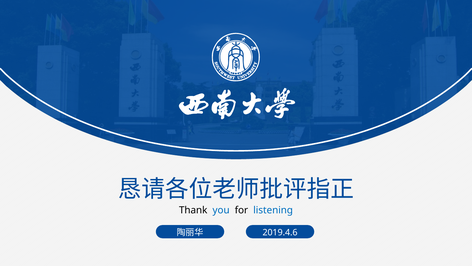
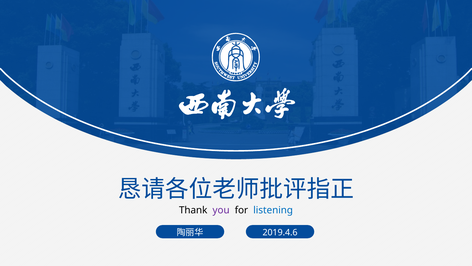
you colour: blue -> purple (221, 210)
